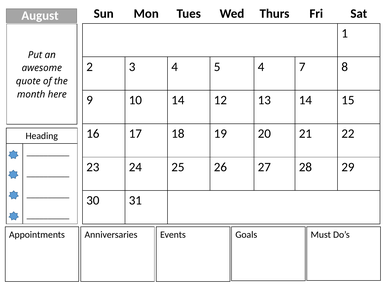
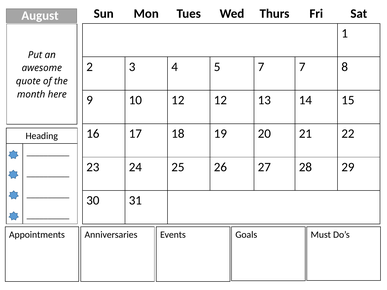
5 4: 4 -> 7 (261, 67)
10 14: 14 -> 12 (178, 100)
